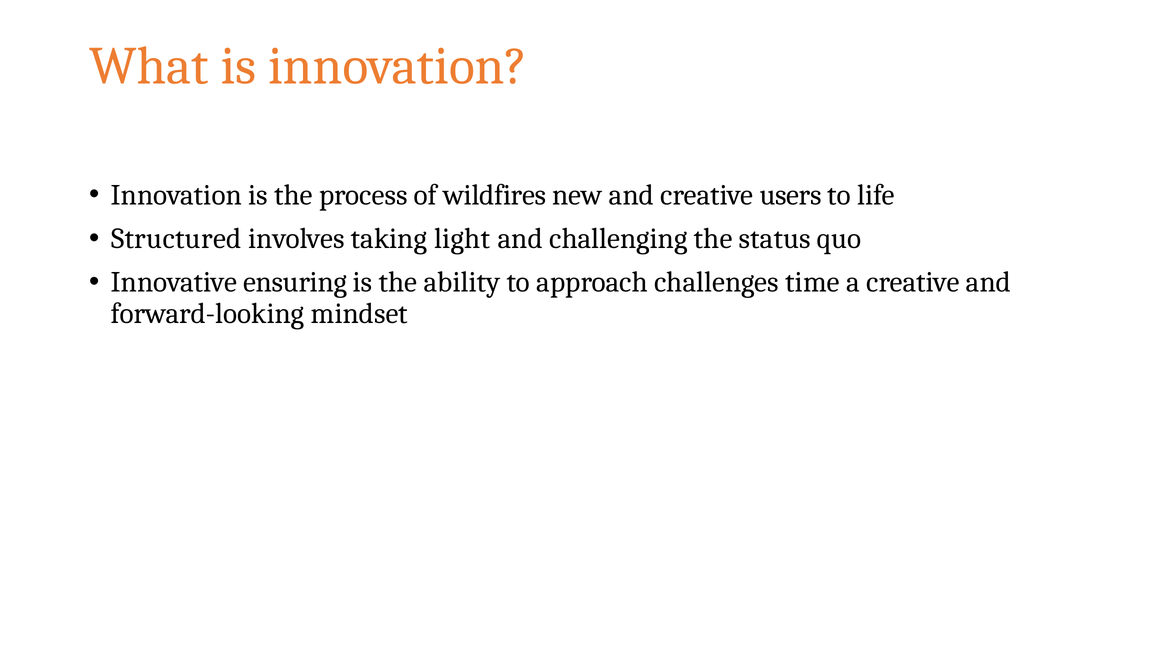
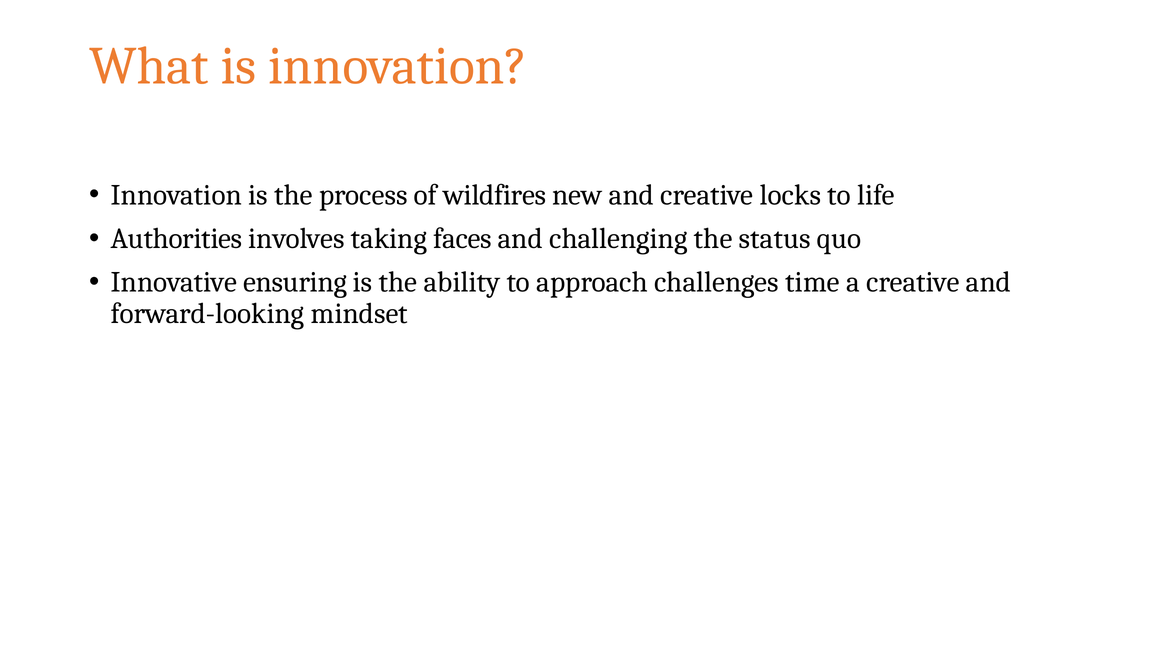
users: users -> locks (790, 195)
Structured: Structured -> Authorities (177, 239)
light: light -> faces (463, 239)
